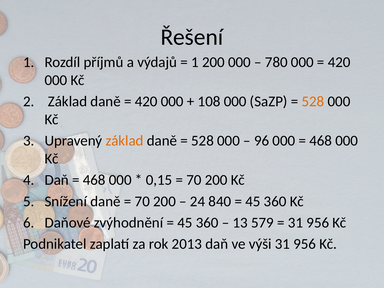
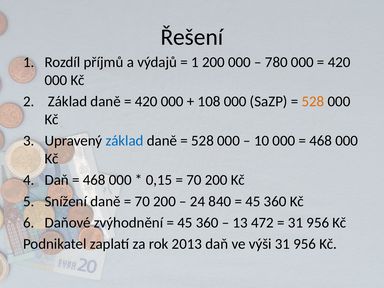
základ colour: orange -> blue (125, 141)
96: 96 -> 10 (262, 141)
579: 579 -> 472 (262, 223)
